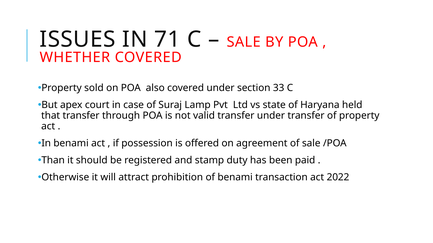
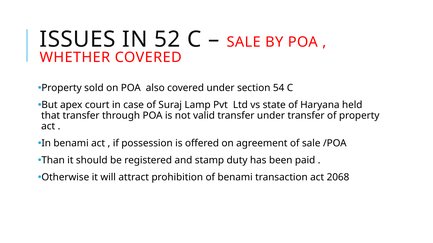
71: 71 -> 52 (167, 40)
33: 33 -> 54 (279, 88)
2022: 2022 -> 2068 (338, 178)
